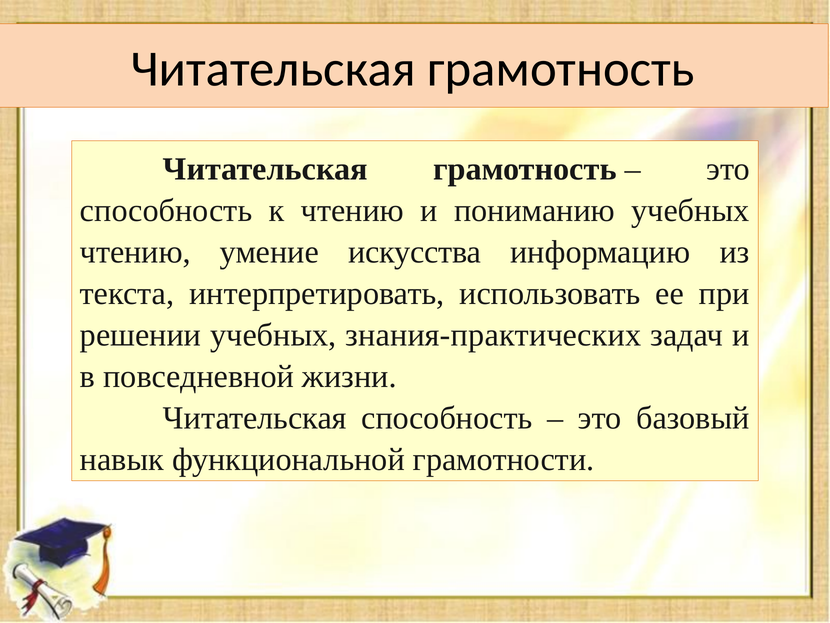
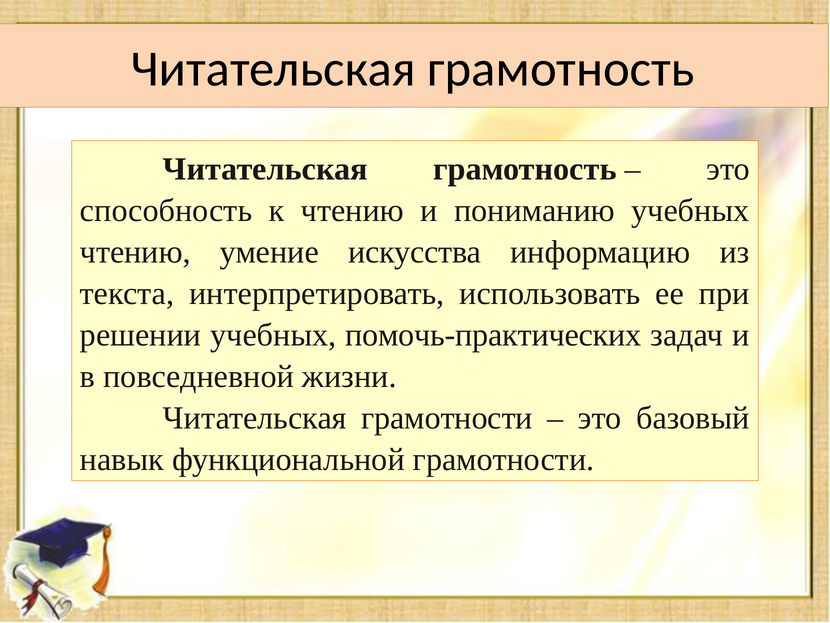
знания-практических: знания-практических -> помочь-практических (493, 335)
Читательская способность: способность -> грамотности (447, 418)
